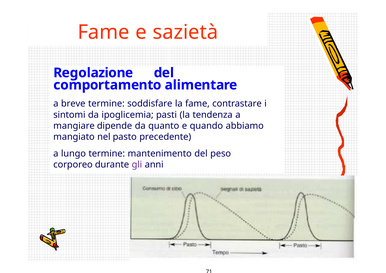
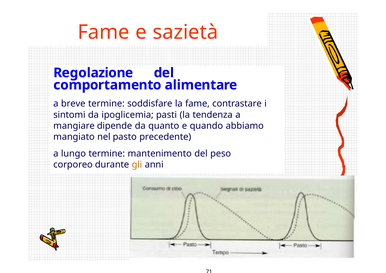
gli colour: purple -> orange (137, 164)
